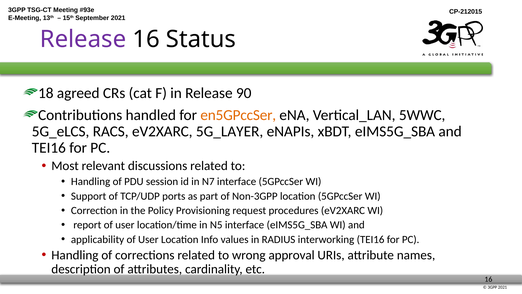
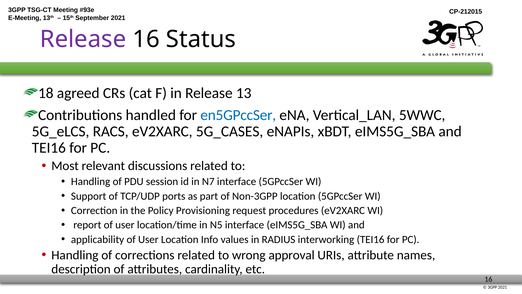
90: 90 -> 13 (244, 93)
en5GPccSer colour: orange -> blue (238, 115)
5G_LAYER: 5G_LAYER -> 5G_CASES (230, 131)
